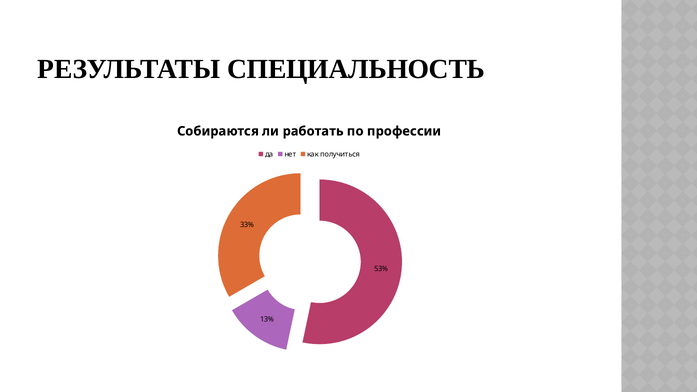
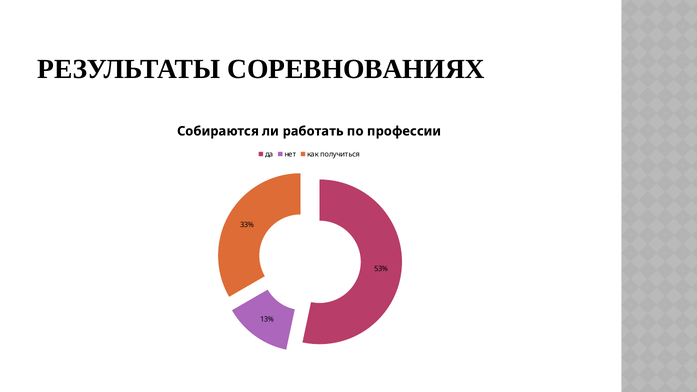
СПЕЦИАЛЬНОСТЬ: СПЕЦИАЛЬНОСТЬ -> СОРЕВНОВАНИЯХ (356, 69)
